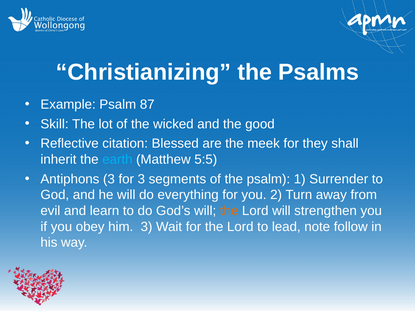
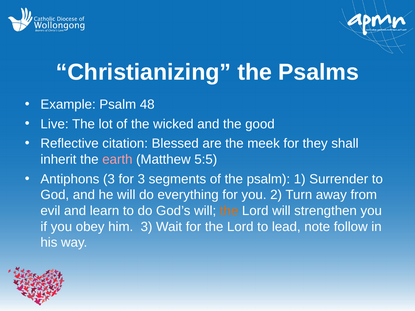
87: 87 -> 48 (147, 104)
Skill: Skill -> Live (55, 124)
earth colour: light blue -> pink (117, 160)
